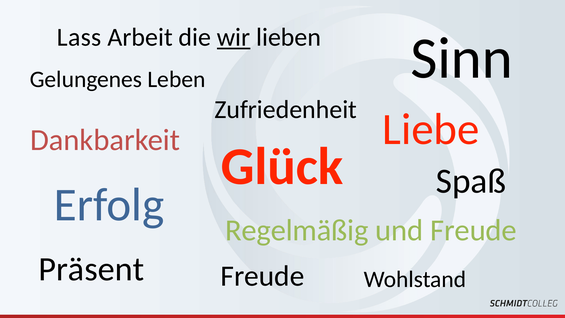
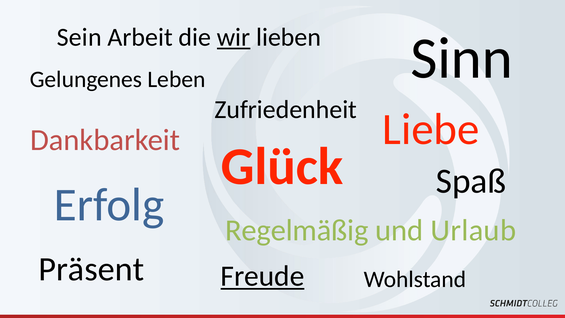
Lass: Lass -> Sein (79, 37)
und Freude: Freude -> Urlaub (473, 230)
Freude underline: none -> present (262, 276)
